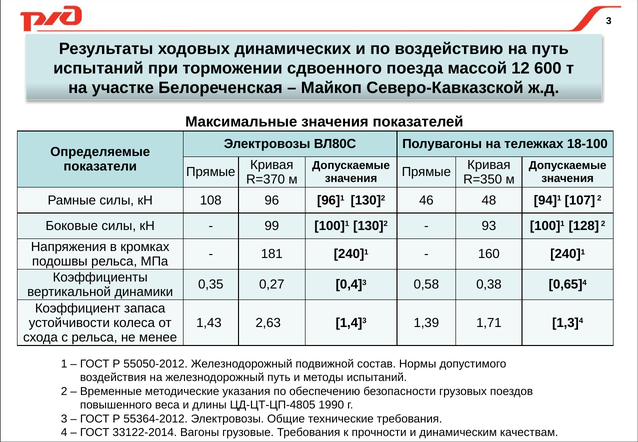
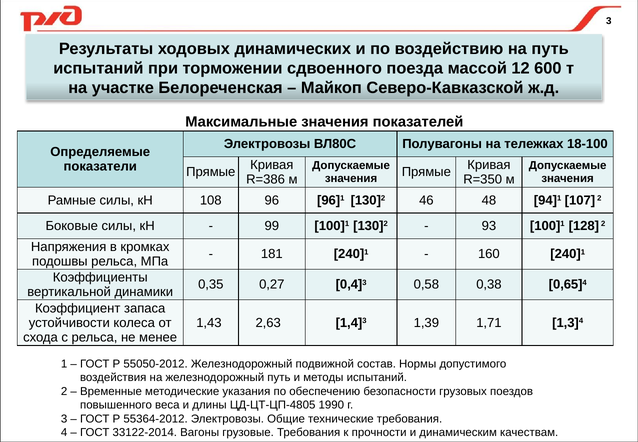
R=370: R=370 -> R=386 (266, 179)
